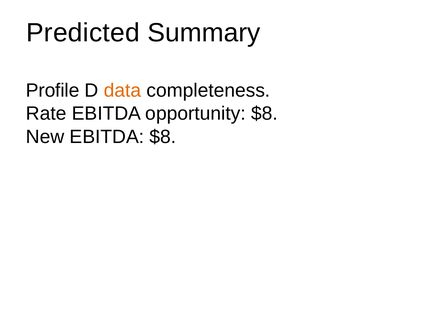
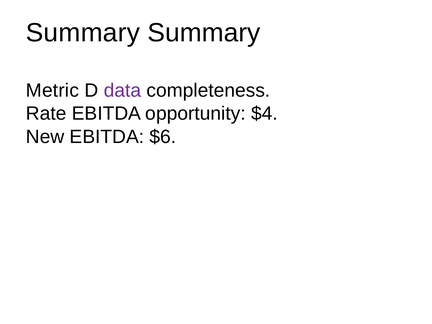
Predicted: Predicted -> Summary (83, 33)
Profile: Profile -> Metric (52, 91)
data colour: orange -> purple (122, 91)
opportunity $8: $8 -> $4 (264, 114)
EBITDA $8: $8 -> $6 (163, 137)
